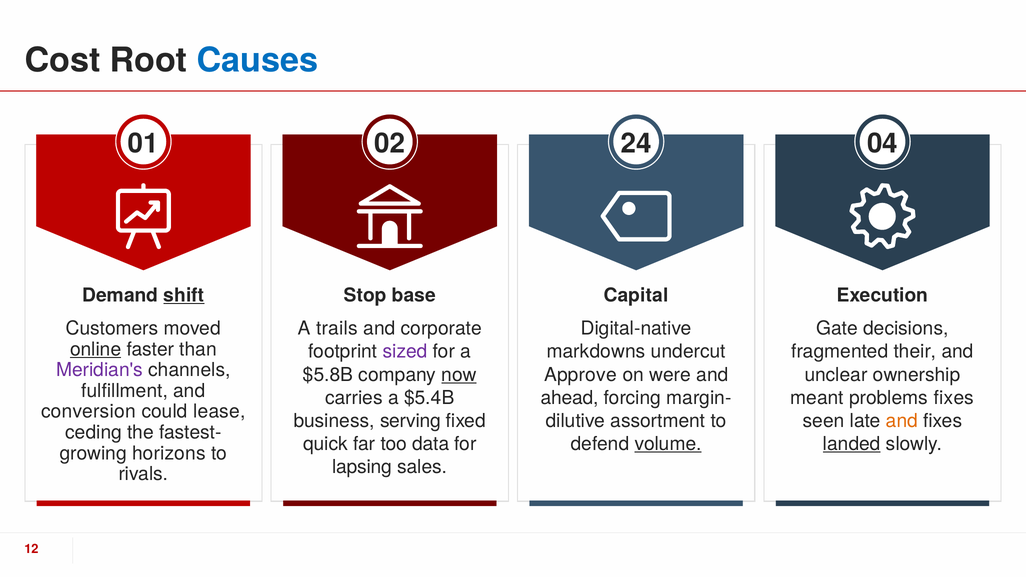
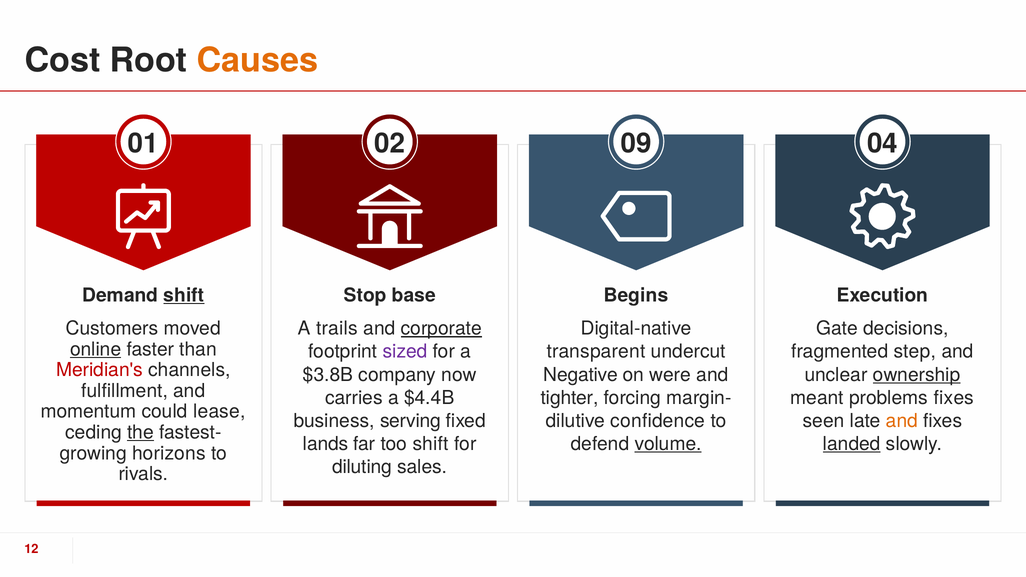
Causes colour: blue -> orange (258, 61)
24: 24 -> 09 (636, 144)
Capital: Capital -> Begins (636, 295)
corporate underline: none -> present (441, 329)
markdowns: markdowns -> transparent (596, 352)
their: their -> step (915, 352)
Meridian's colour: purple -> red (100, 370)
$5.8B: $5.8B -> $3.8B (328, 375)
now underline: present -> none (459, 375)
Approve: Approve -> Negative (581, 375)
ownership underline: none -> present (917, 375)
$5.4B: $5.4B -> $4.4B (429, 398)
ahead: ahead -> tighter (570, 398)
conversion: conversion -> momentum (89, 412)
assortment: assortment -> confidence (658, 421)
the underline: none -> present (141, 432)
quick: quick -> lands (326, 444)
too data: data -> shift (431, 444)
lapsing: lapsing -> diluting (362, 467)
